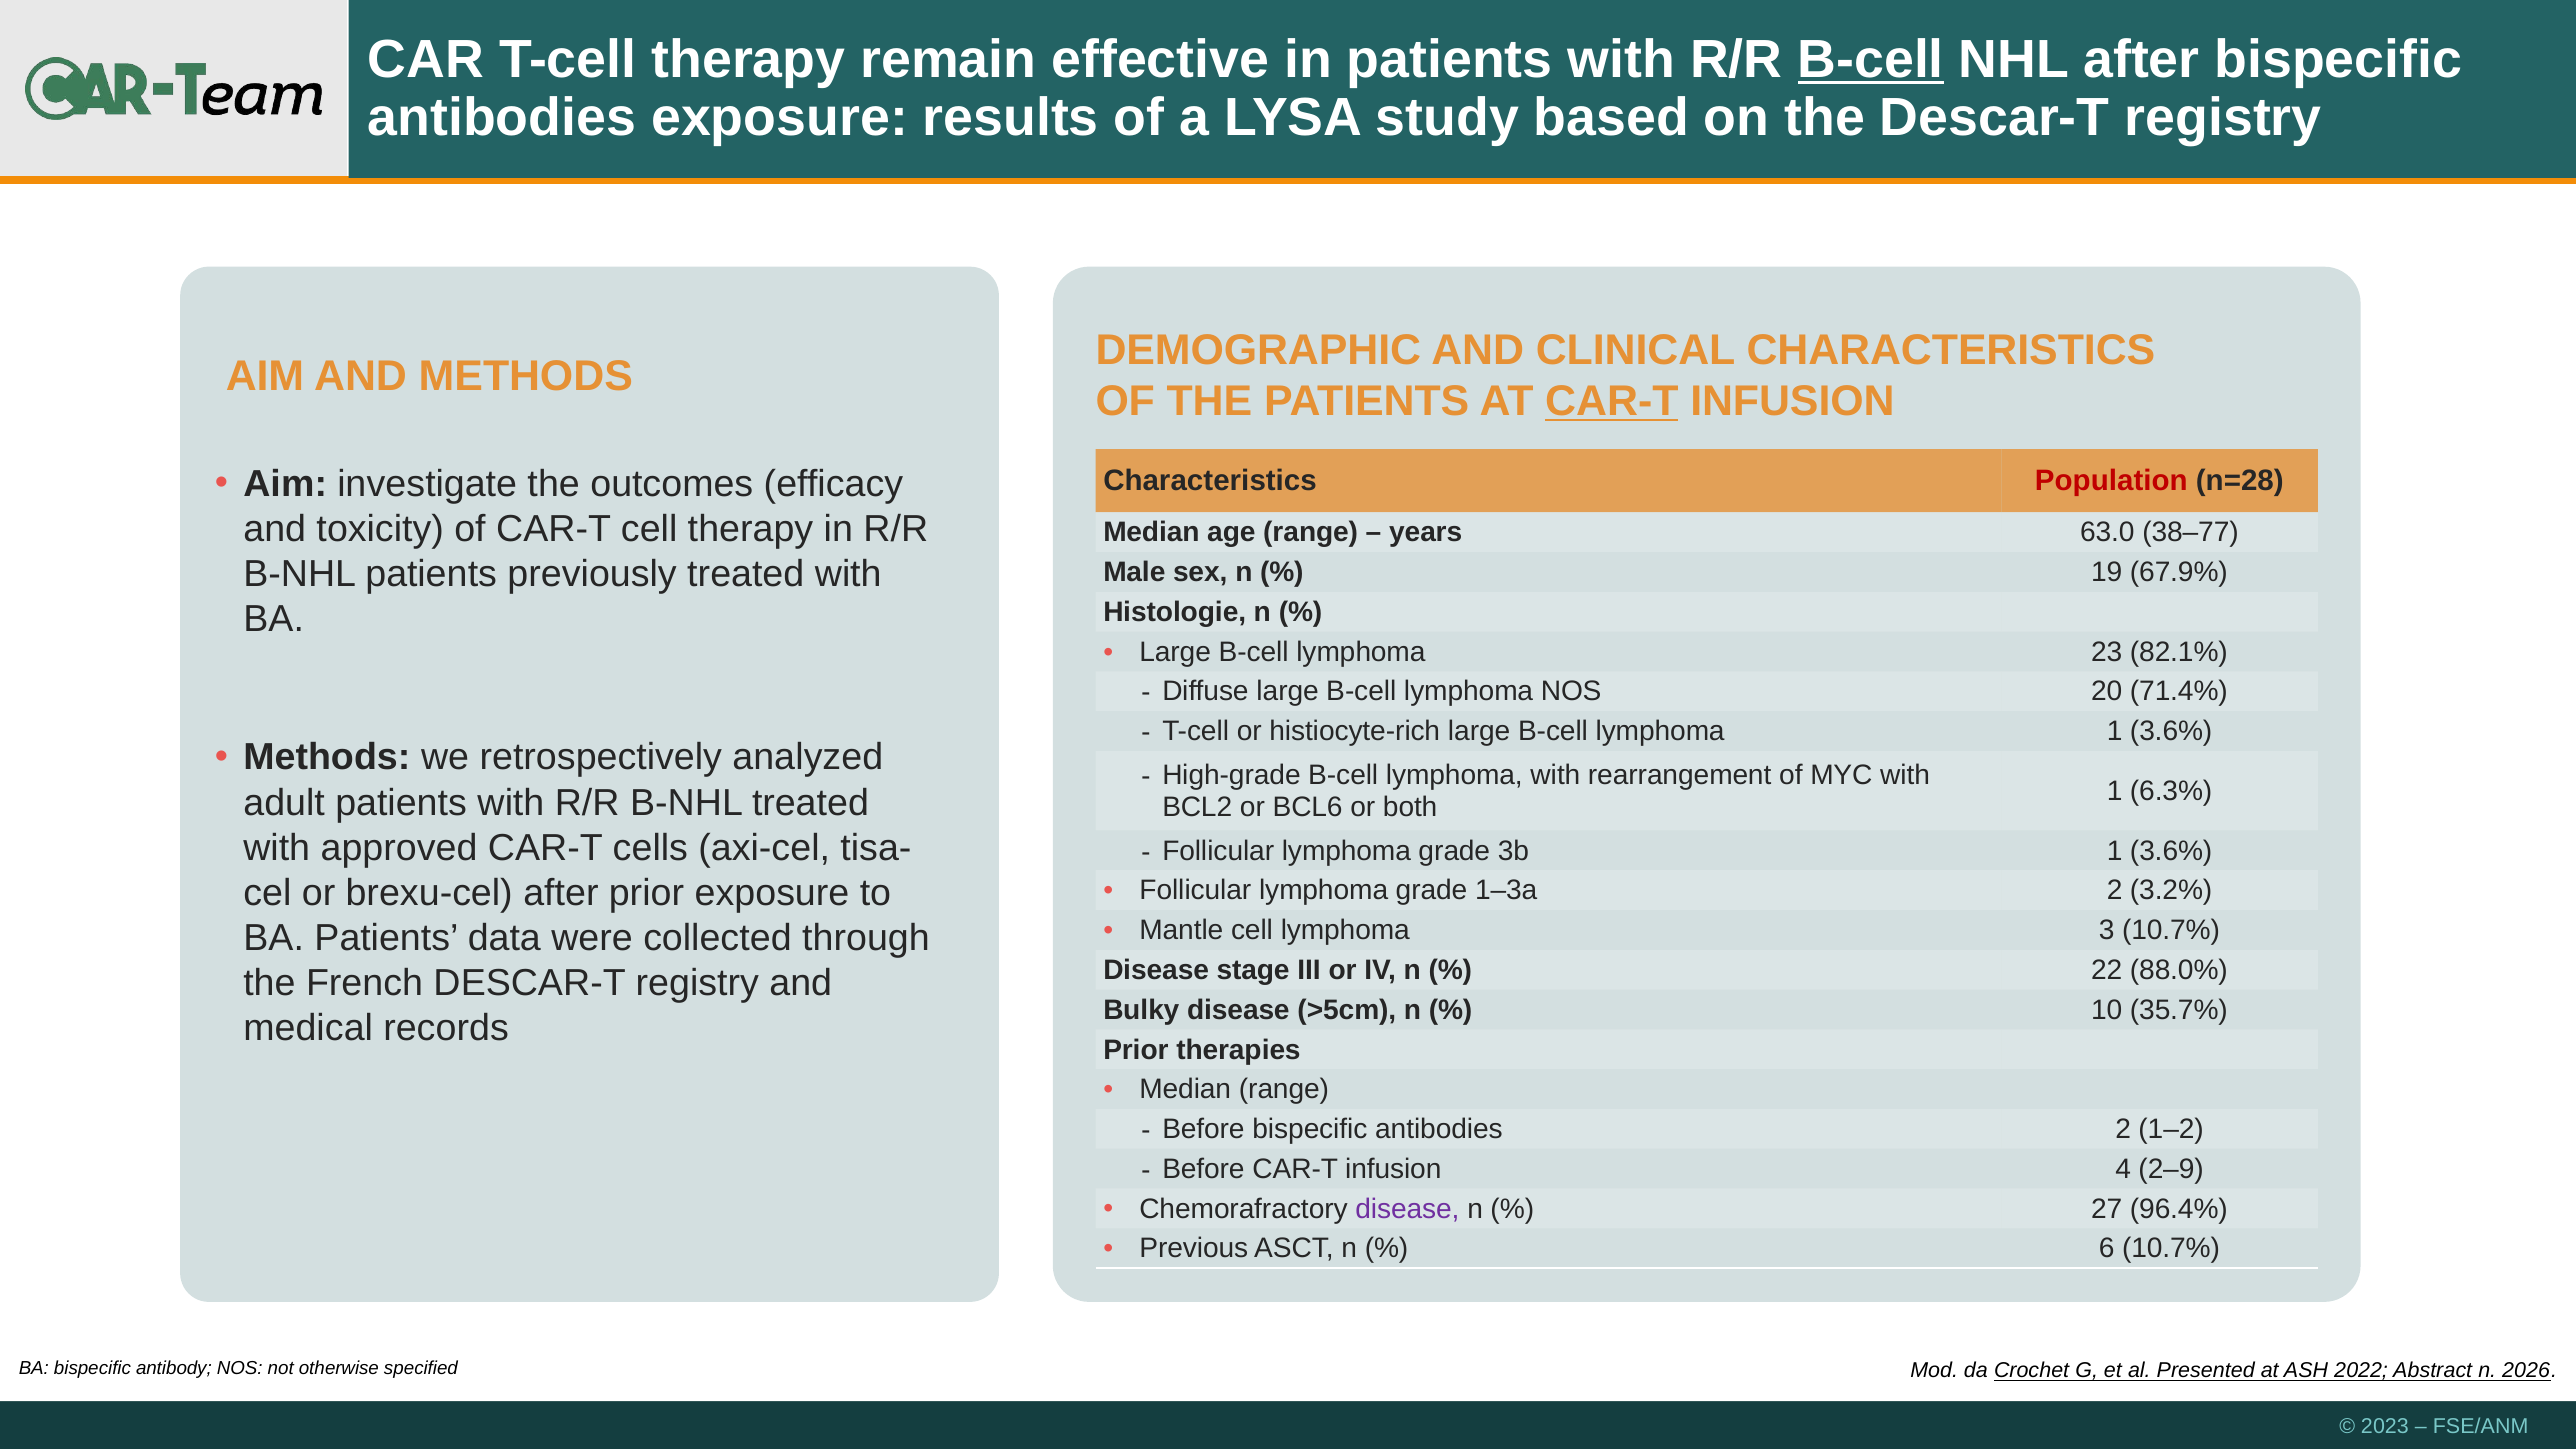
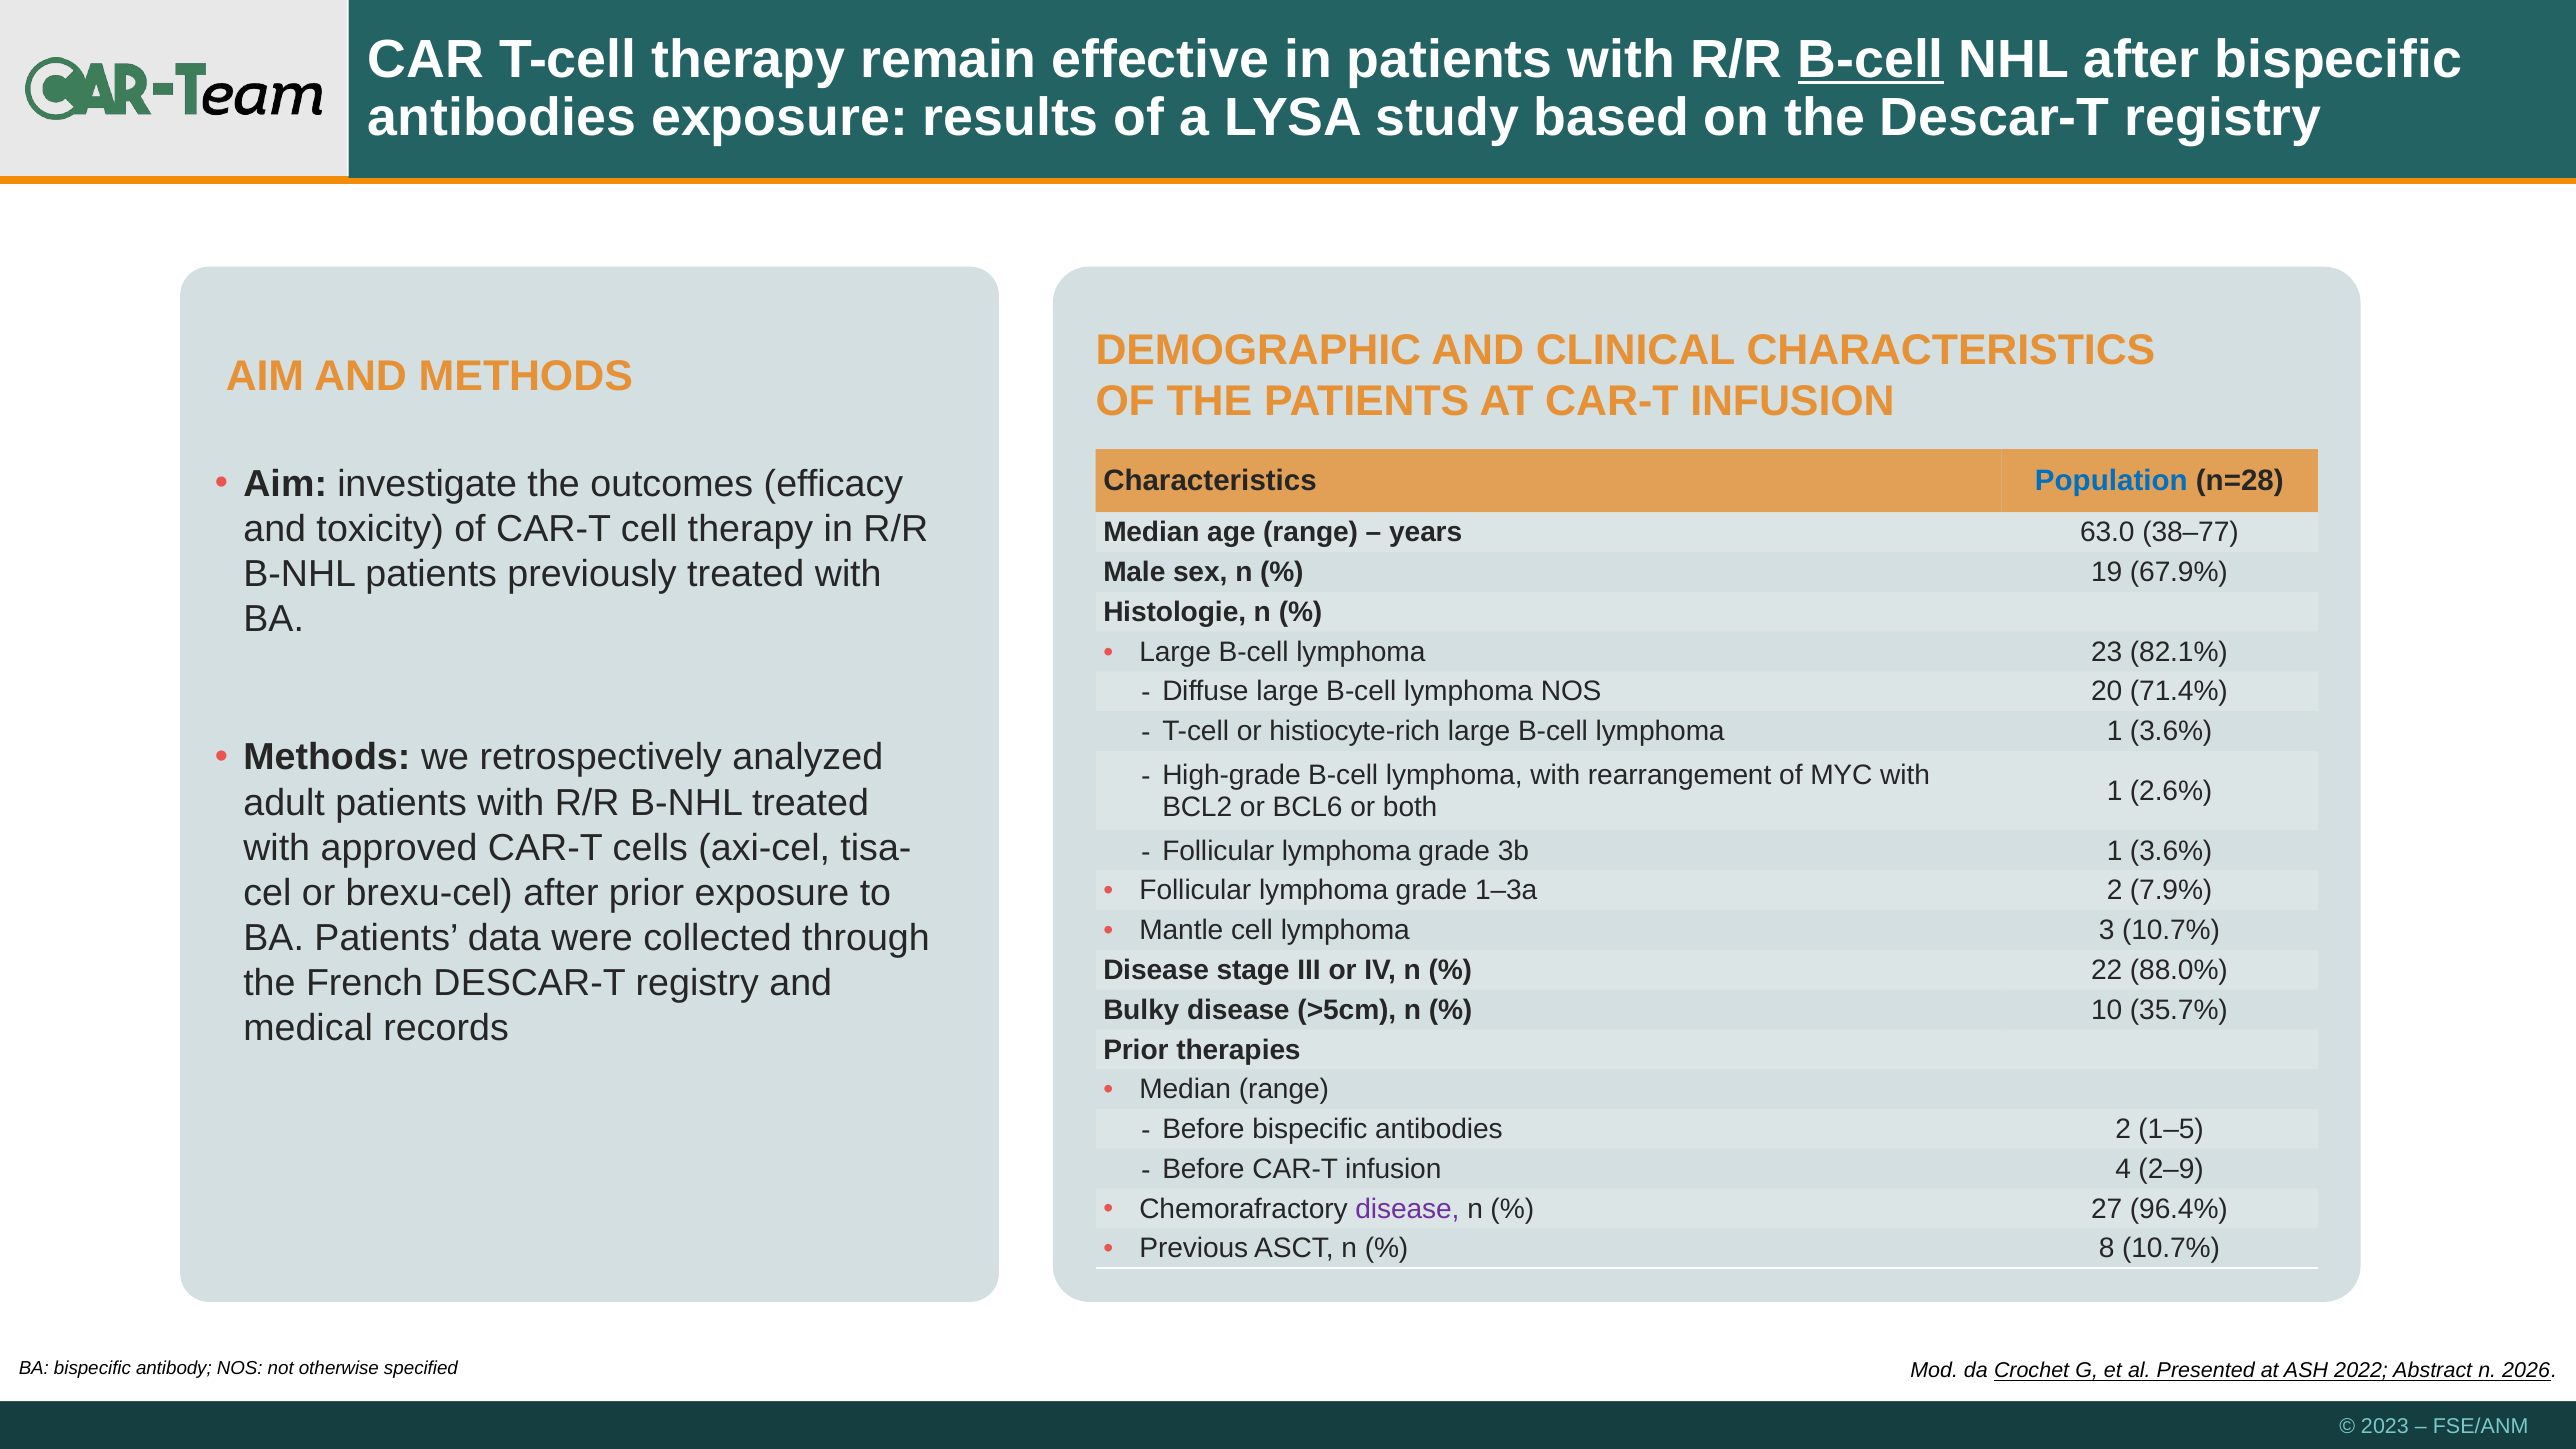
CAR-T underline: present -> none (1612, 401)
Population colour: red -> blue (2111, 481)
6.3%: 6.3% -> 2.6% (2171, 791)
3.2%: 3.2% -> 7.9% (2171, 891)
1–2: 1–2 -> 1–5 (2171, 1129)
6: 6 -> 8 (2107, 1249)
